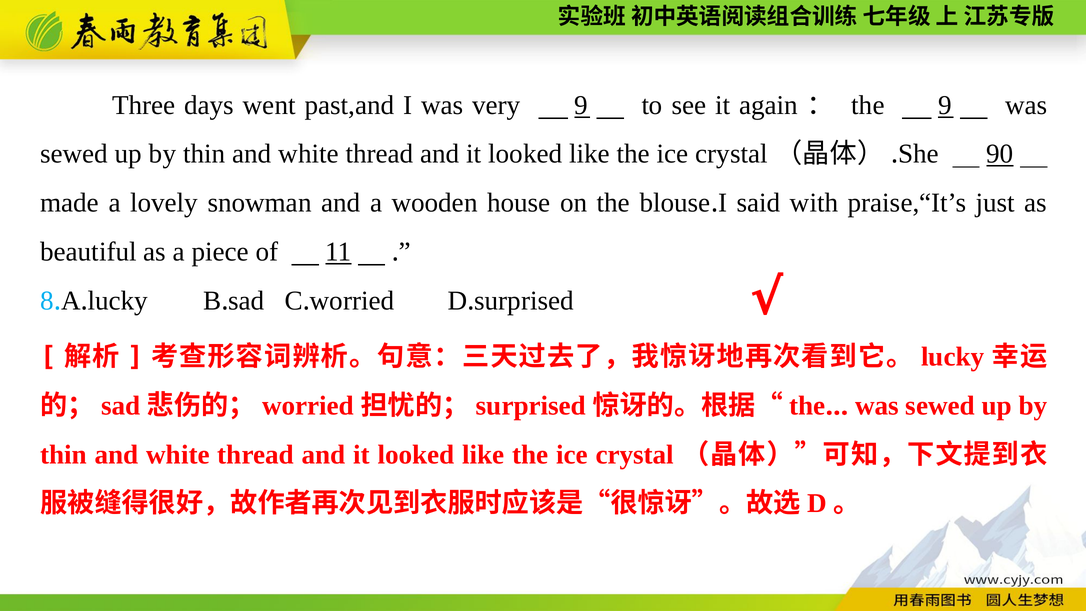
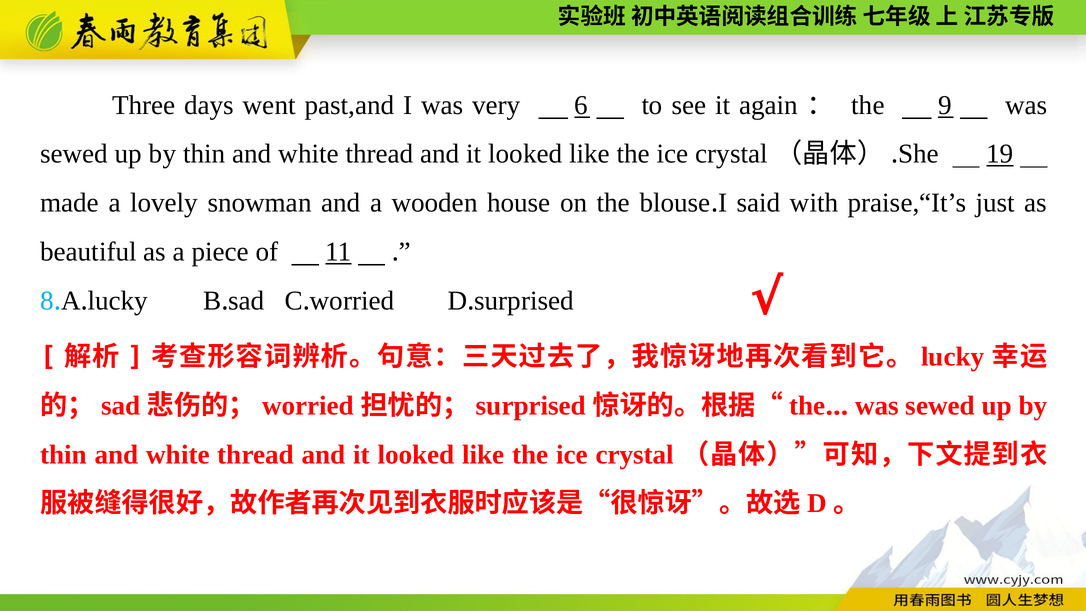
very 9: 9 -> 6 (581, 105)
90: 90 -> 19 (1000, 154)
